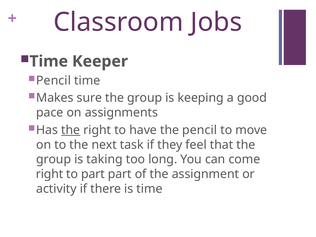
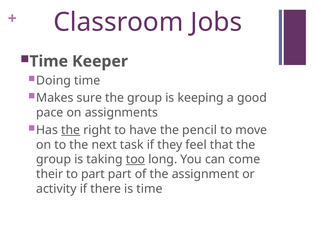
Pencil: Pencil -> Doing (54, 81)
too underline: none -> present (135, 159)
right: right -> their (50, 174)
